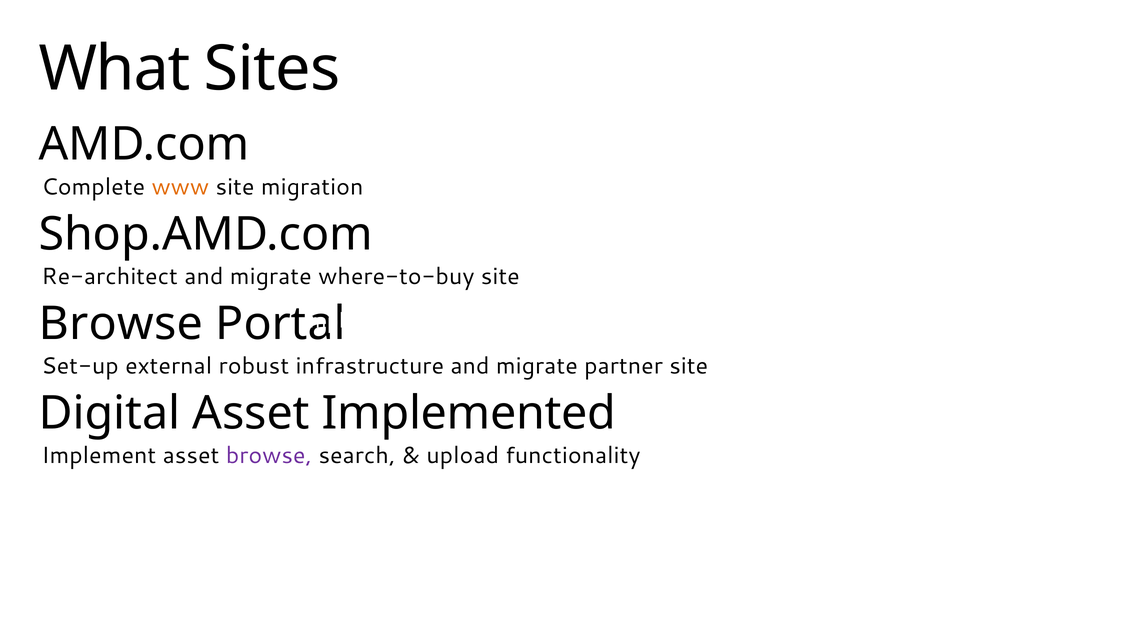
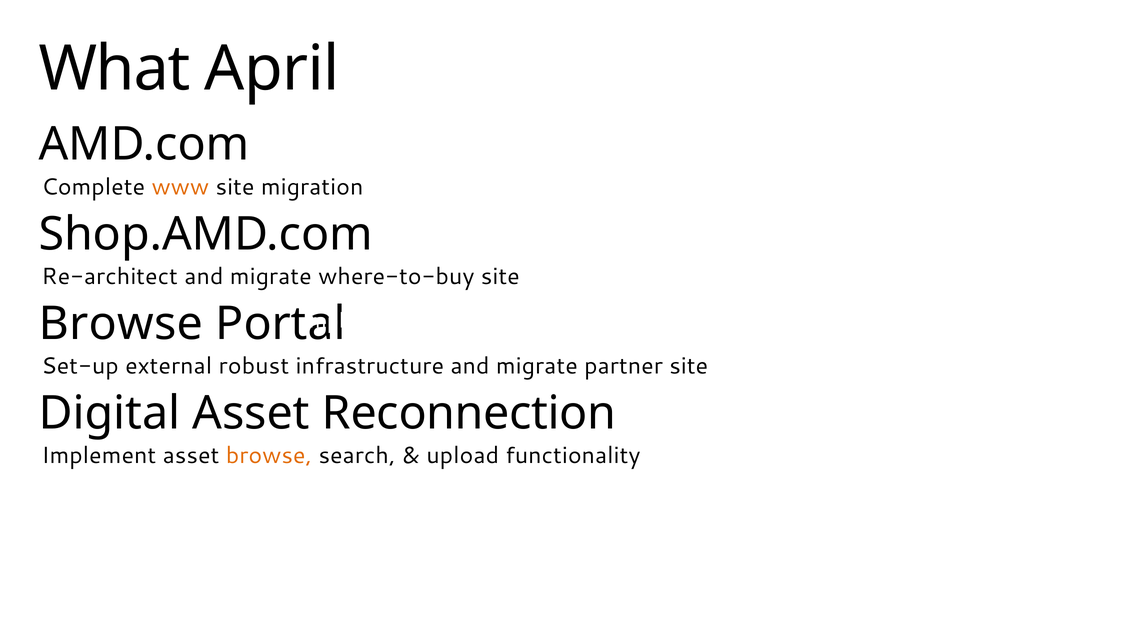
Sites: Sites -> April (272, 69)
Implemented: Implemented -> Reconnection (469, 413)
browse colour: purple -> orange (269, 456)
